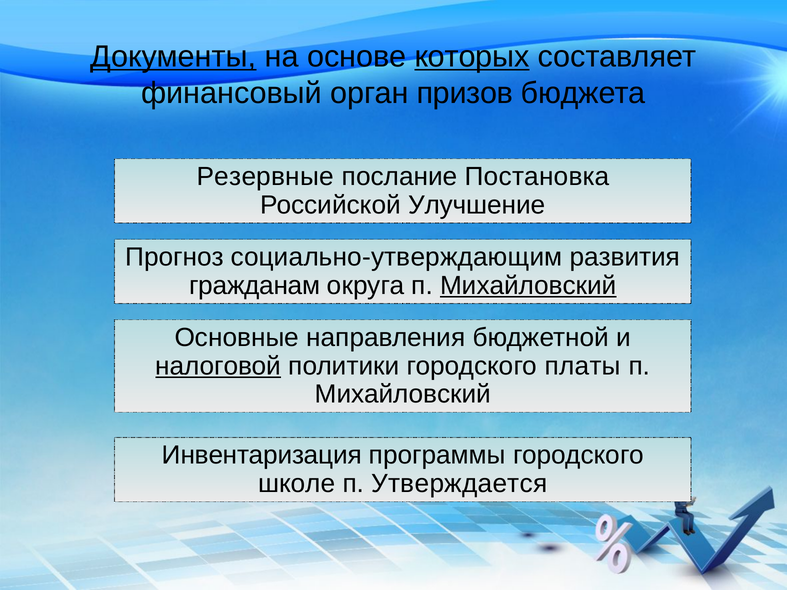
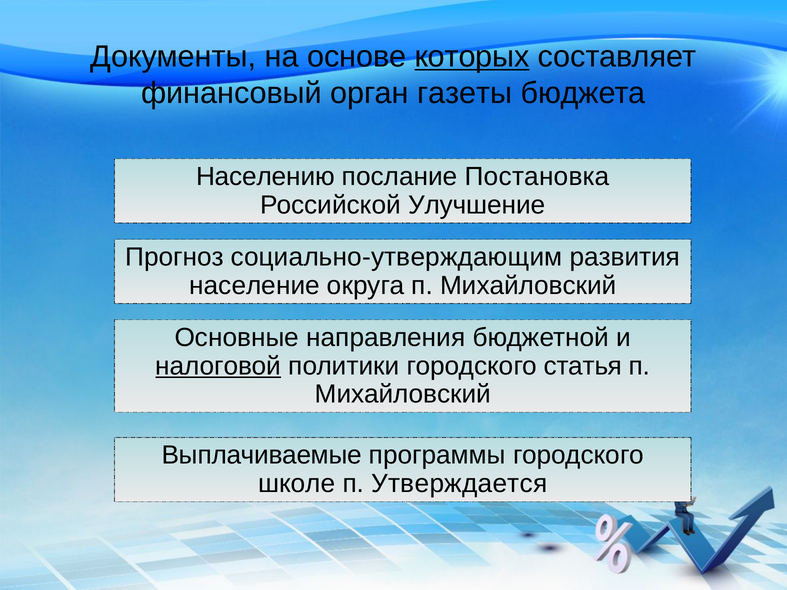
Документы underline: present -> none (173, 57)
призов: призов -> газеты (465, 93)
Резервные: Резервные -> Населению (266, 177)
гражданам: гражданам -> население (255, 286)
Михайловский underline: present -> none (528, 286)
платы: платы -> статья (583, 366)
Инвентаризация: Инвентаризация -> Выплачиваемые (262, 455)
